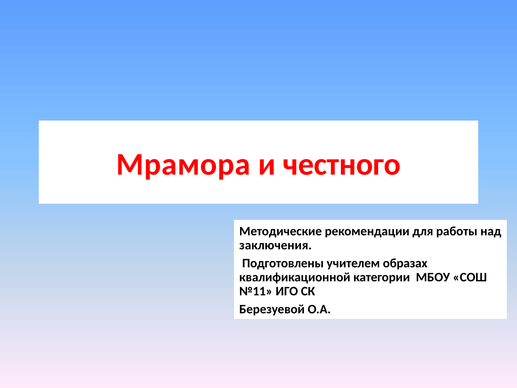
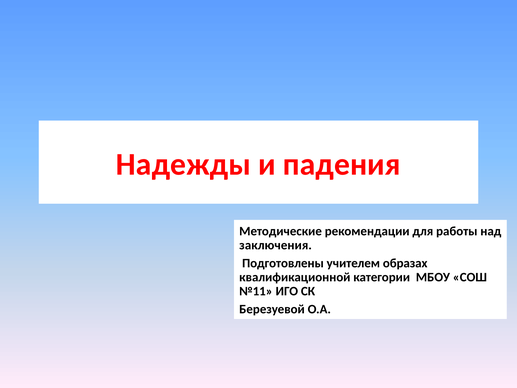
Мрамора: Мрамора -> Надежды (183, 164)
честного: честного -> падения (342, 164)
